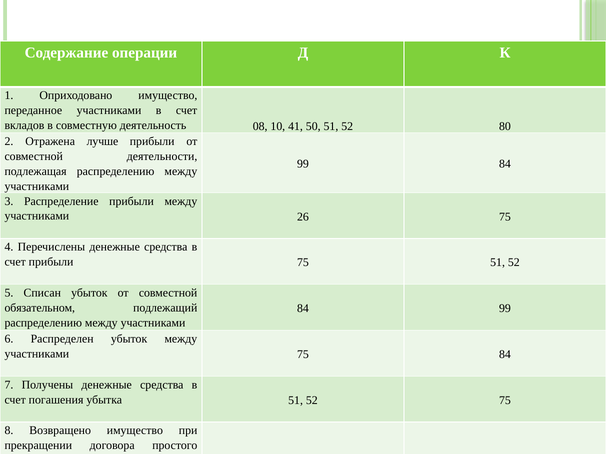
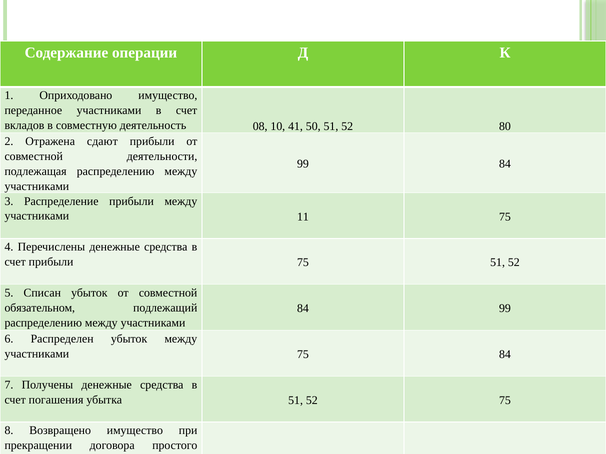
лучше: лучше -> сдают (102, 142)
26: 26 -> 11 (303, 217)
